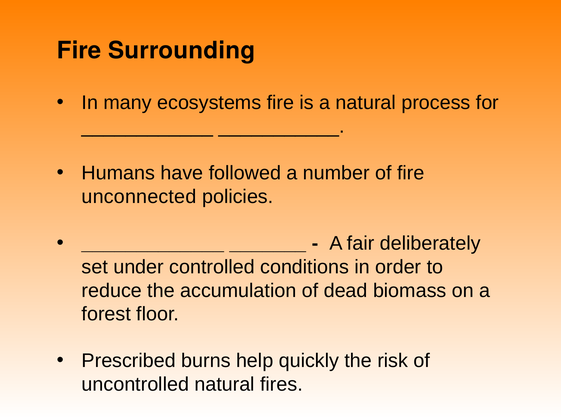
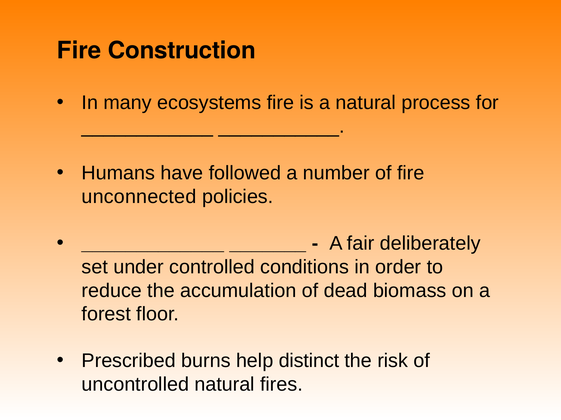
Surrounding: Surrounding -> Construction (182, 51)
quickly: quickly -> distinct (309, 361)
